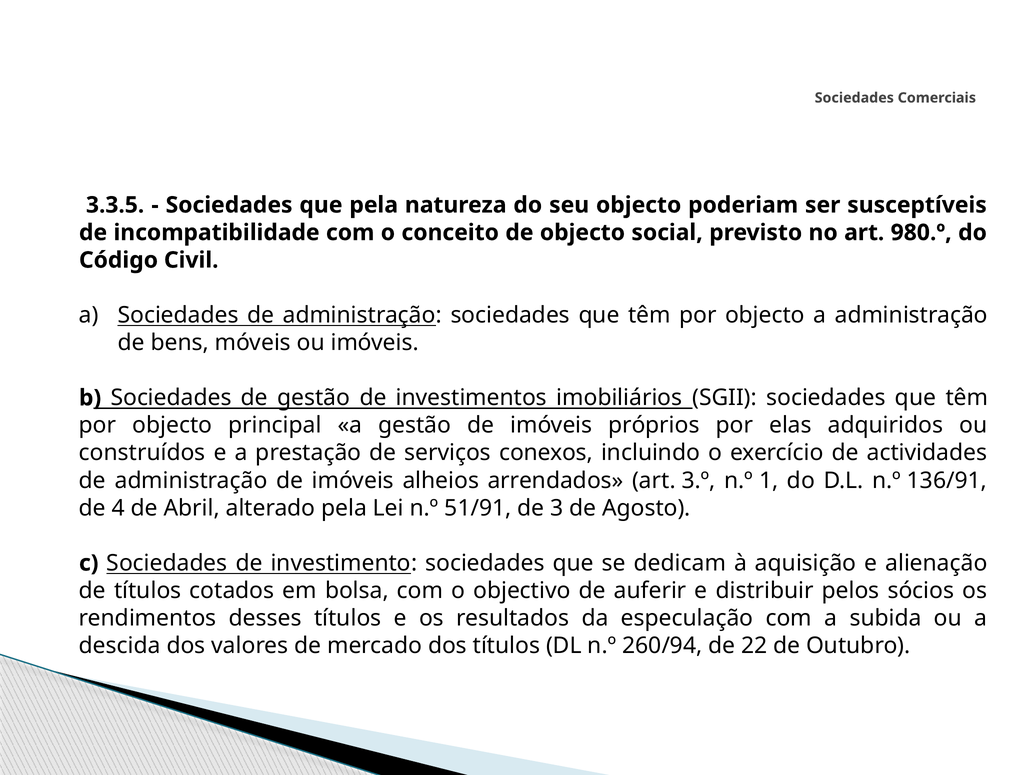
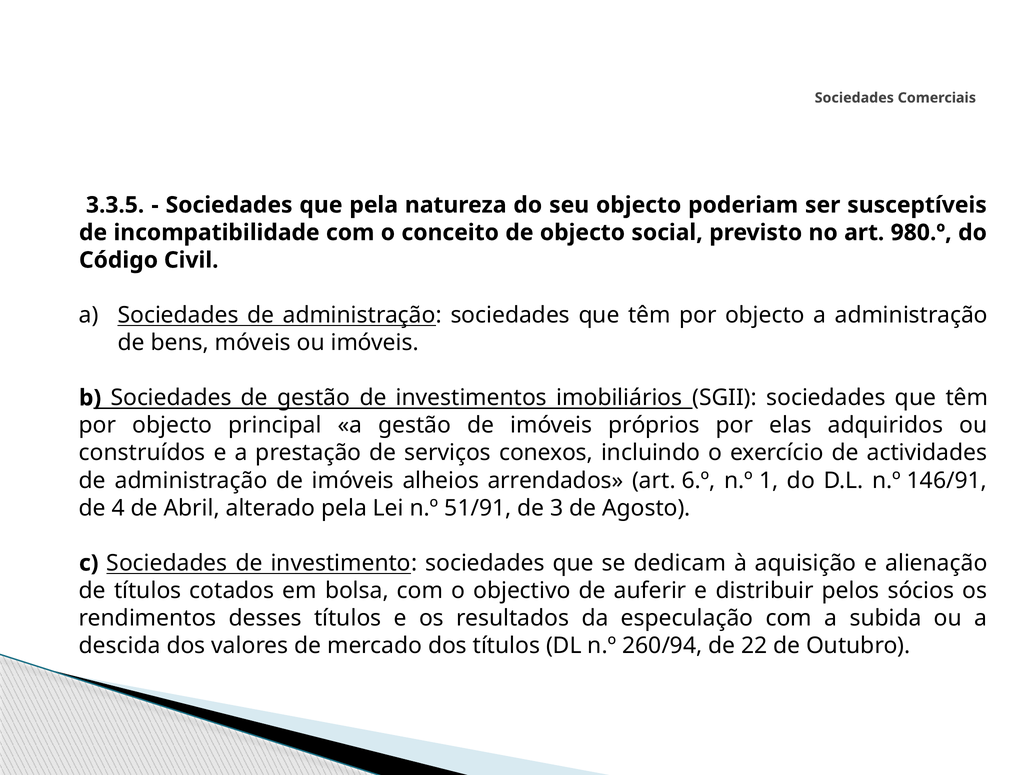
3.º: 3.º -> 6.º (699, 480)
136/91: 136/91 -> 146/91 (947, 480)
